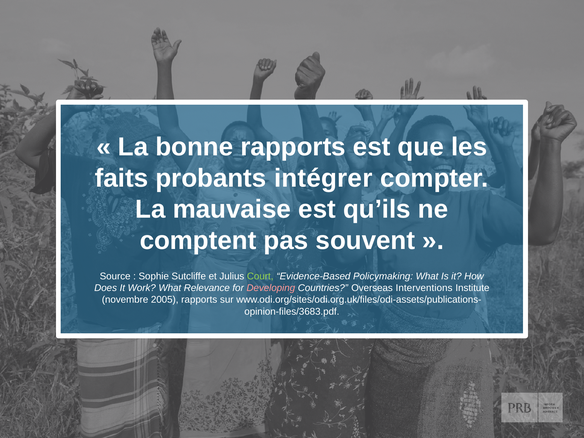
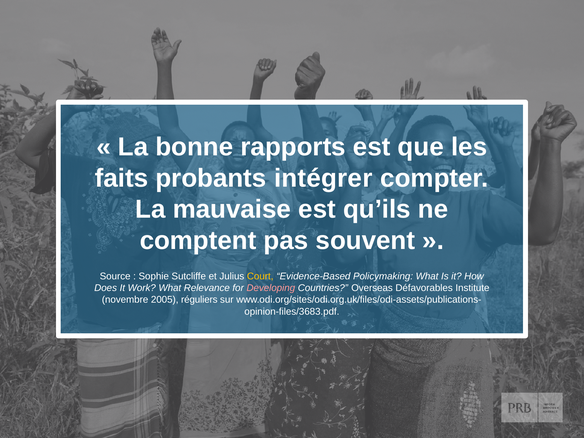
Court colour: light green -> yellow (260, 276)
Interventions: Interventions -> Défavorables (424, 288)
2005 rapports: rapports -> réguliers (199, 300)
